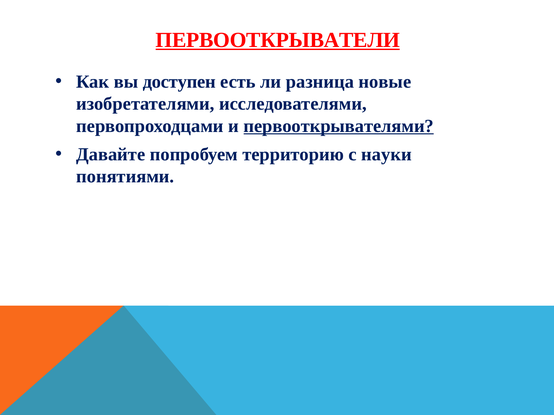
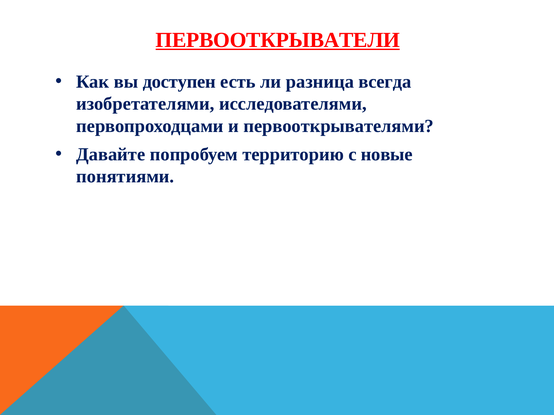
новые: новые -> всегда (385, 82)
первооткрывателями underline: present -> none (339, 126)
науки: науки -> новые (387, 154)
